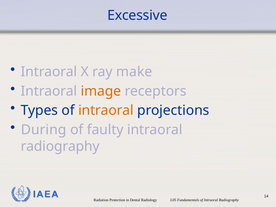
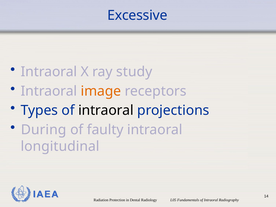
make: make -> study (134, 72)
intraoral colour: orange -> black (106, 110)
radiography: radiography -> longitudinal (60, 146)
